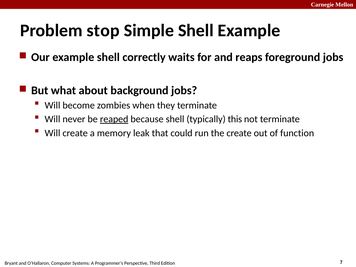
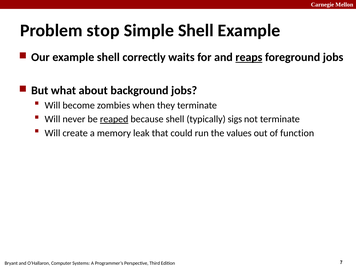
reaps underline: none -> present (249, 57)
this: this -> sigs (235, 119)
the create: create -> values (239, 133)
